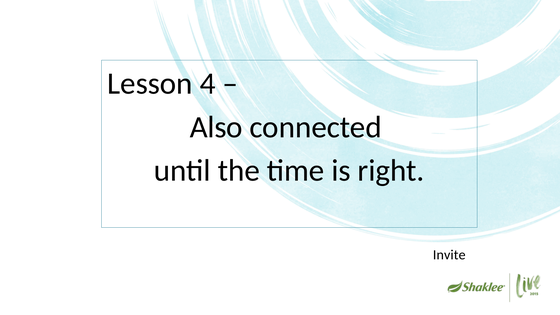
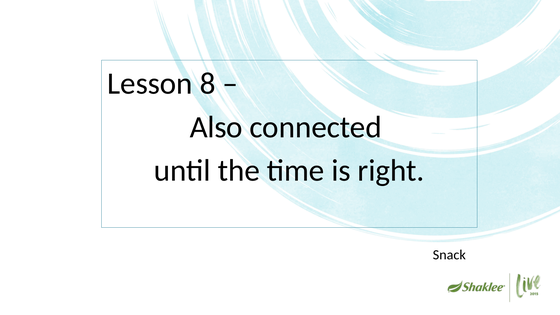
4: 4 -> 8 (208, 84)
Invite: Invite -> Snack (449, 255)
